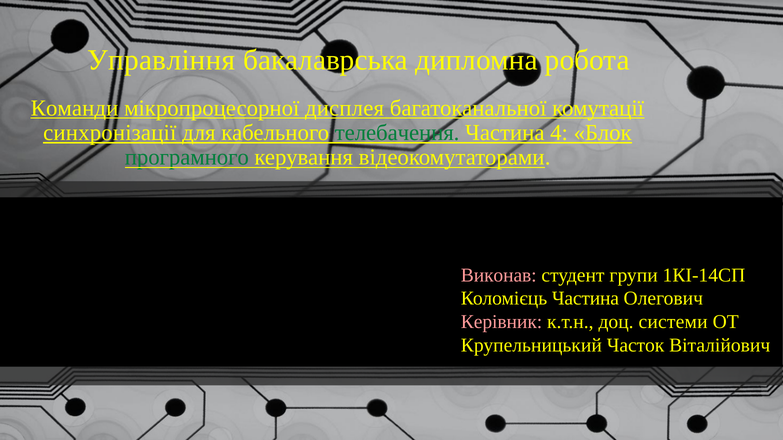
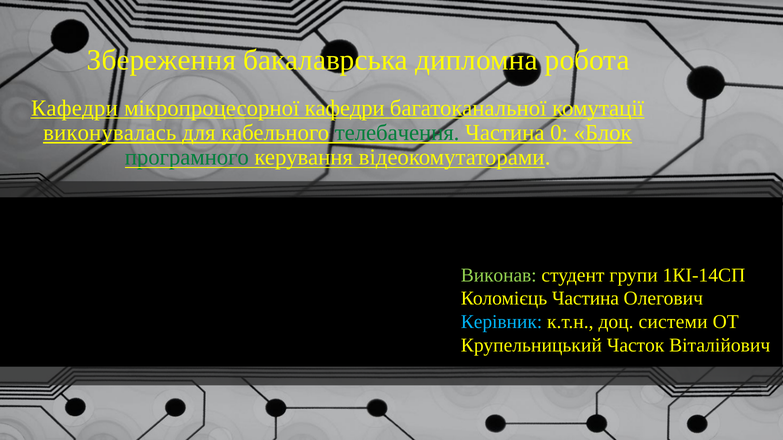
Управління: Управління -> Збереження (161, 60)
Команди: Команди -> Кафедри (74, 108)
мікропроцесорної дисплея: дисплея -> кафедри (345, 108)
синхронізації: синхронізації -> виконувалась (110, 133)
4: 4 -> 0 (559, 133)
Виконав colour: pink -> light green (499, 275)
Керівник colour: pink -> light blue (502, 322)
